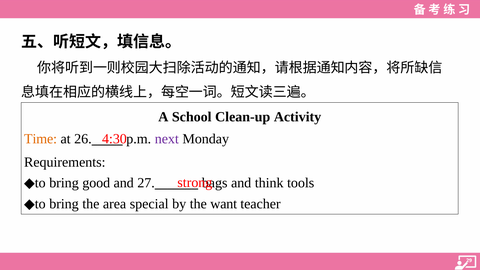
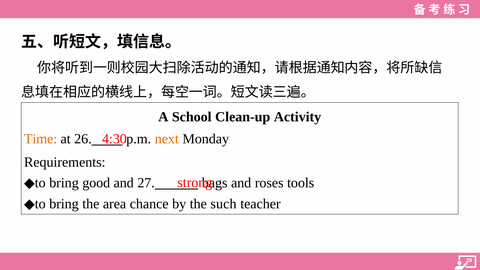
next colour: purple -> orange (167, 139)
think: think -> roses (269, 183)
special: special -> chance (149, 204)
want: want -> such (224, 204)
